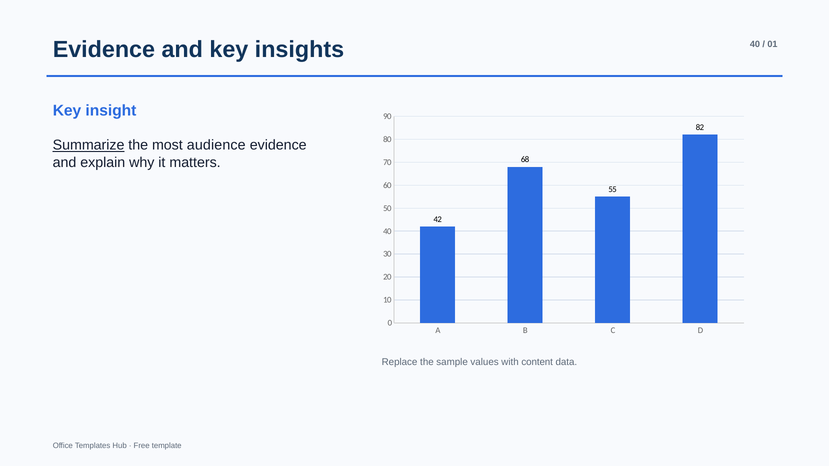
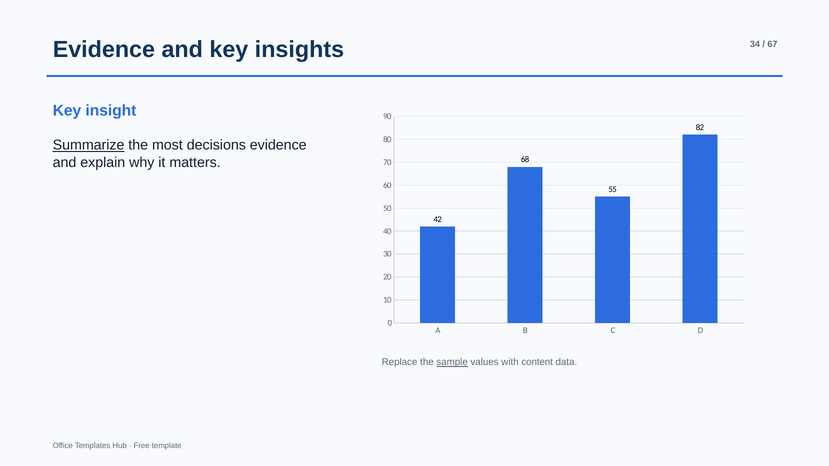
insights 40: 40 -> 34 (755, 44)
01: 01 -> 67 (772, 44)
audience: audience -> decisions (216, 145)
sample underline: none -> present (452, 363)
